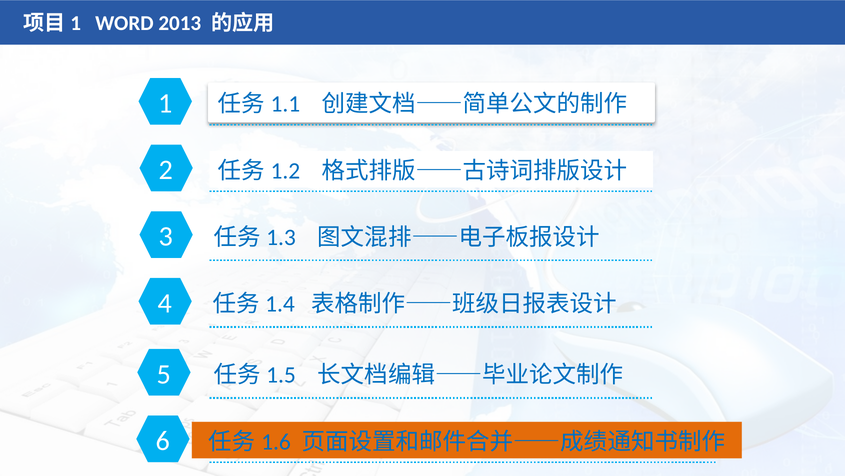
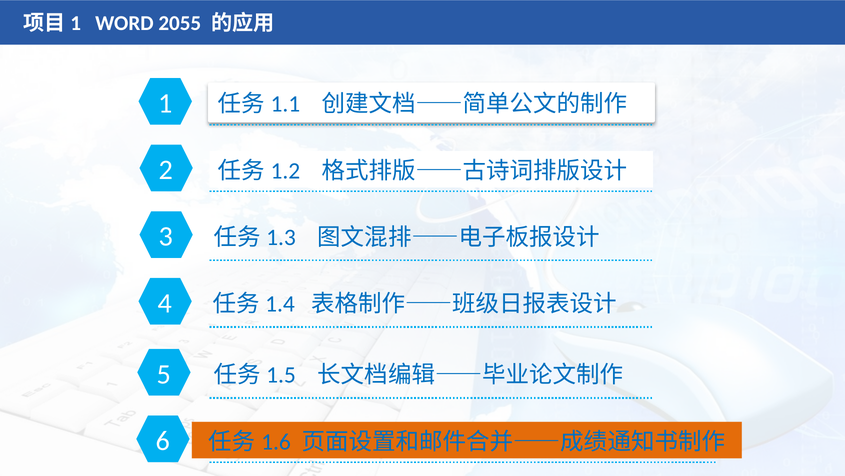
2013: 2013 -> 2055 (180, 23)
